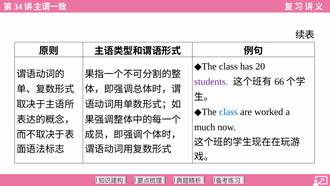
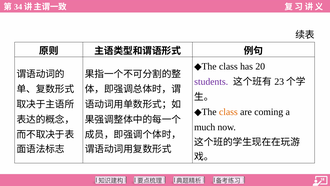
66: 66 -> 23 (279, 81)
class colour: blue -> orange (228, 112)
worked: worked -> coming (269, 112)
